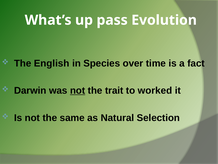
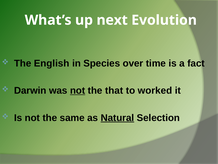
pass: pass -> next (112, 20)
trait: trait -> that (114, 90)
Natural underline: none -> present (117, 117)
